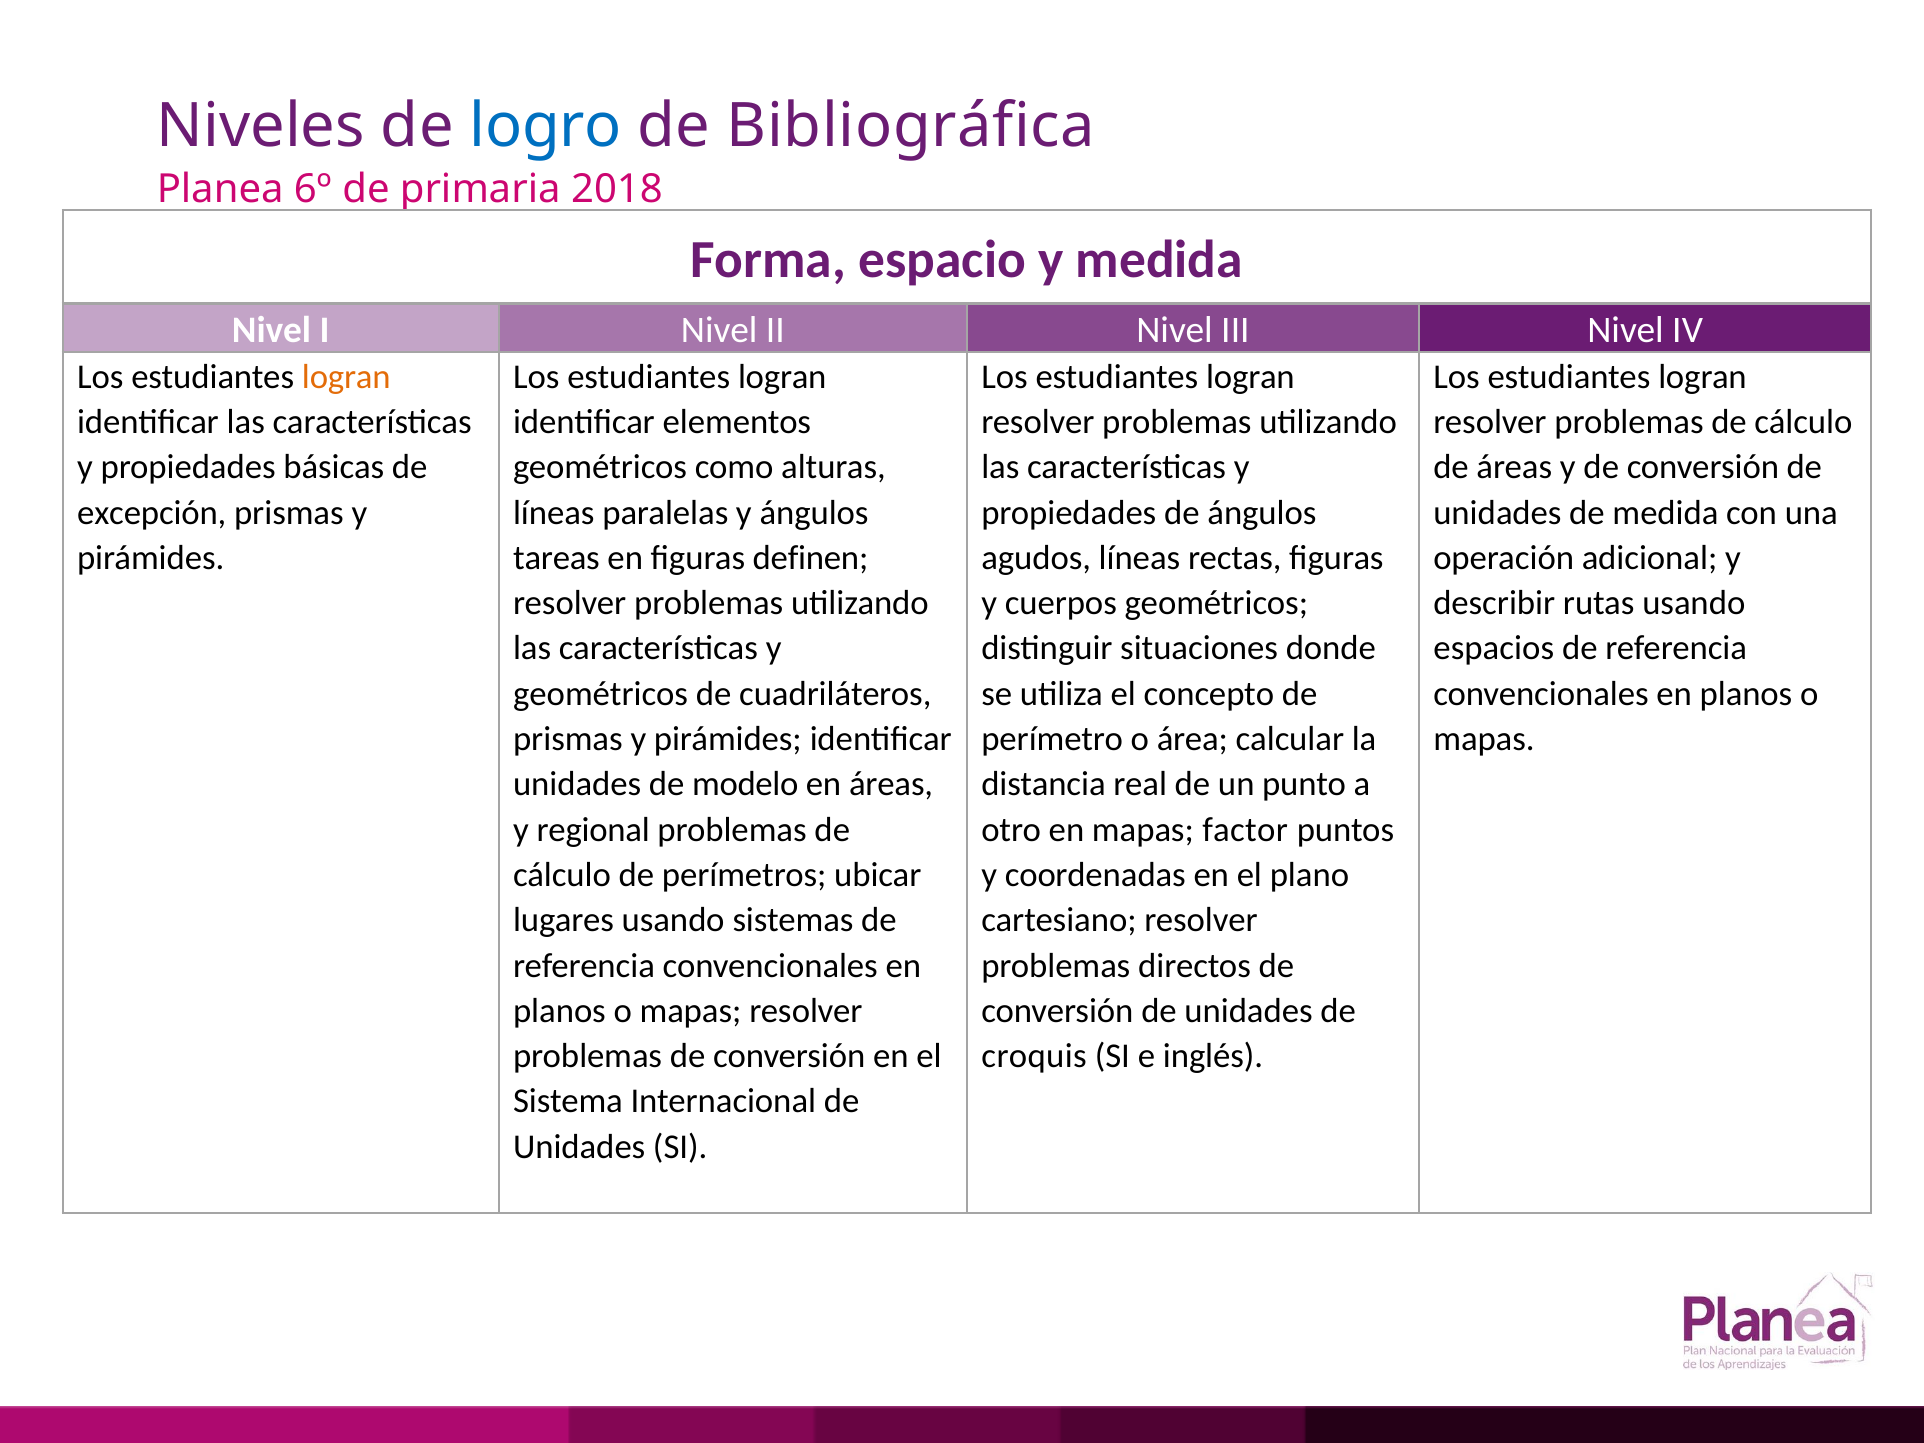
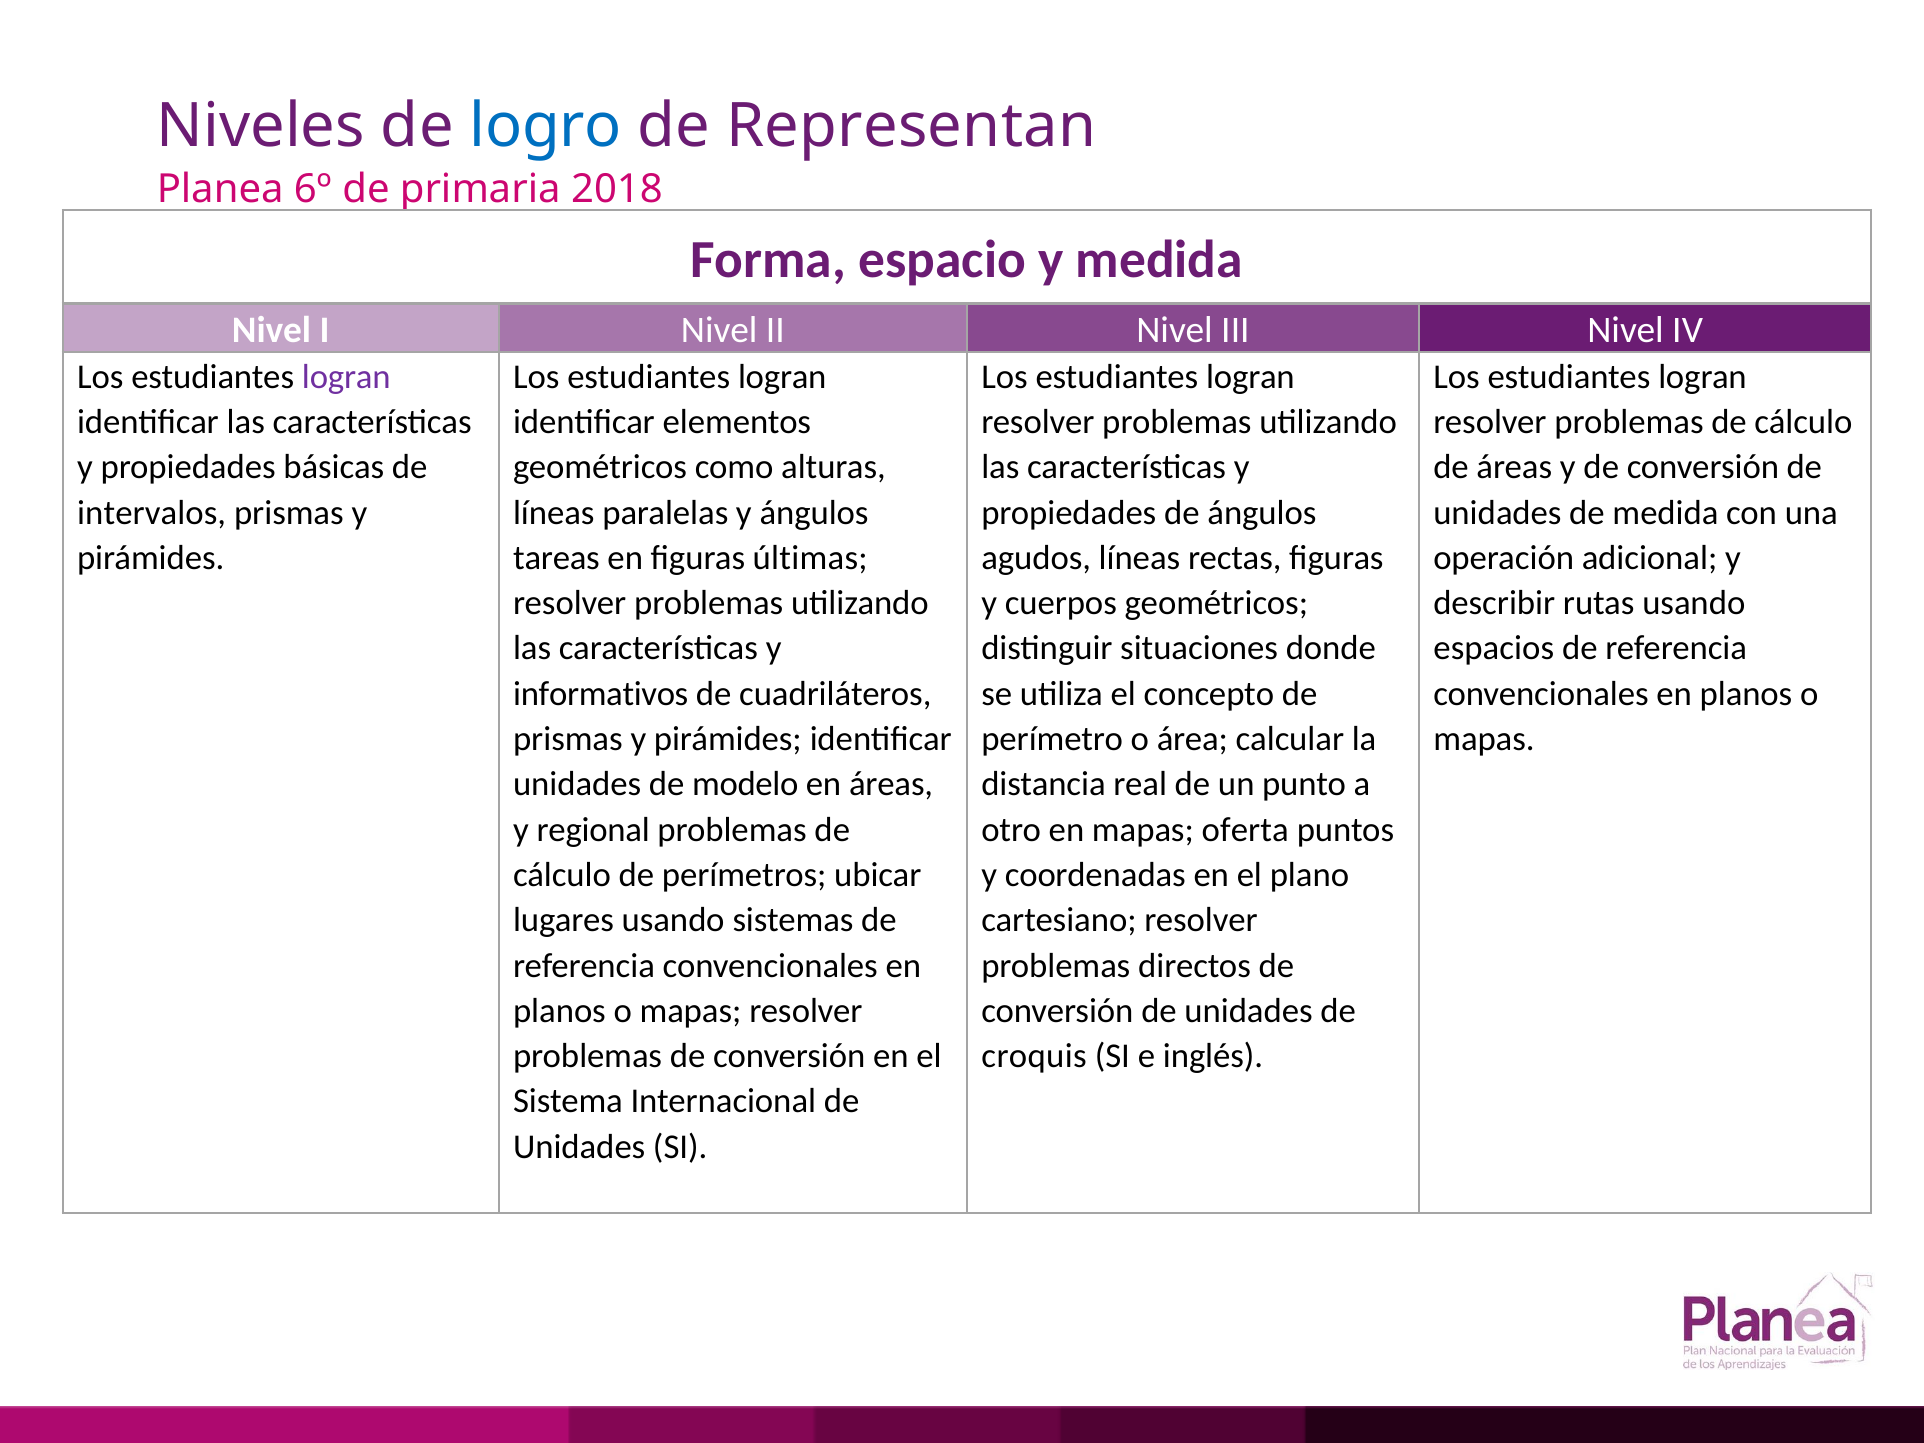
Bibliográfica: Bibliográfica -> Representan (911, 126)
logran colour: orange -> purple (346, 377)
excepción: excepción -> intervalos (152, 513)
definen: definen -> últimas (810, 558)
geométricos: geométricos -> informativos (601, 694)
factor: factor -> oferta (1245, 830)
